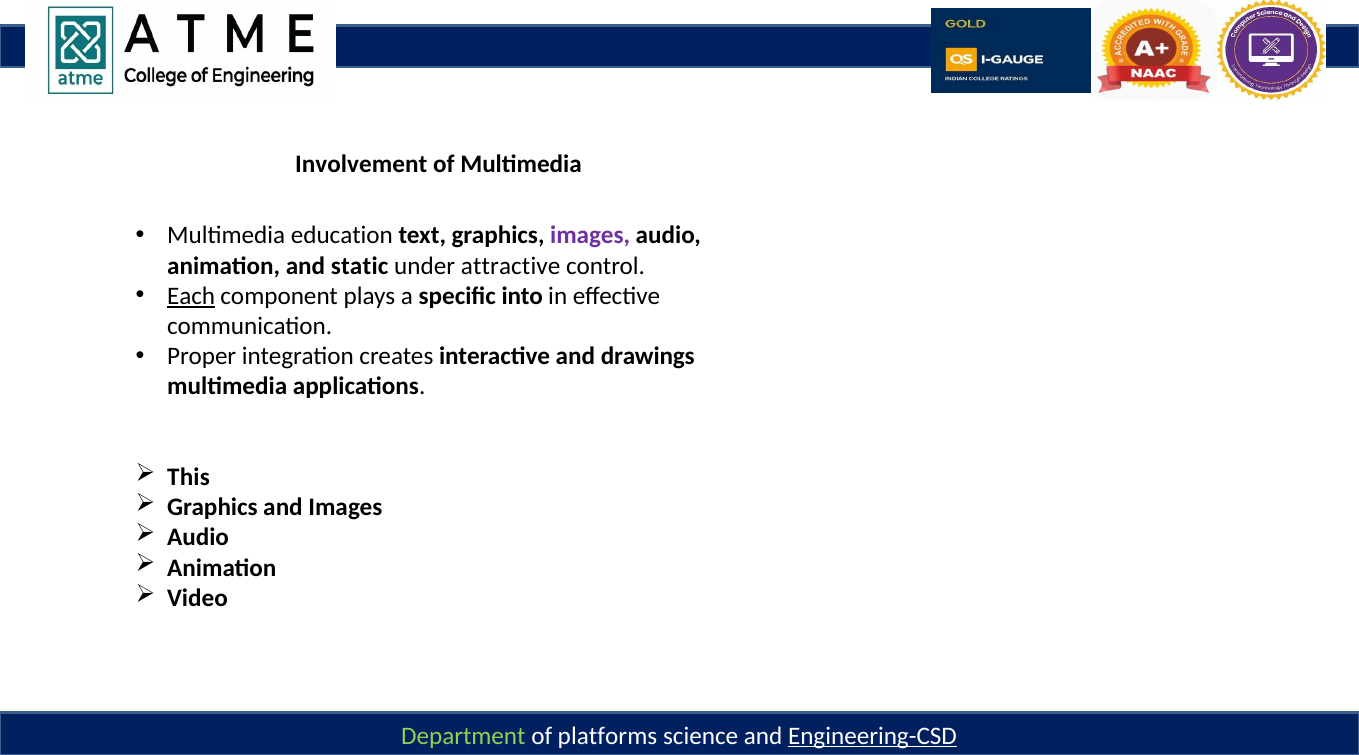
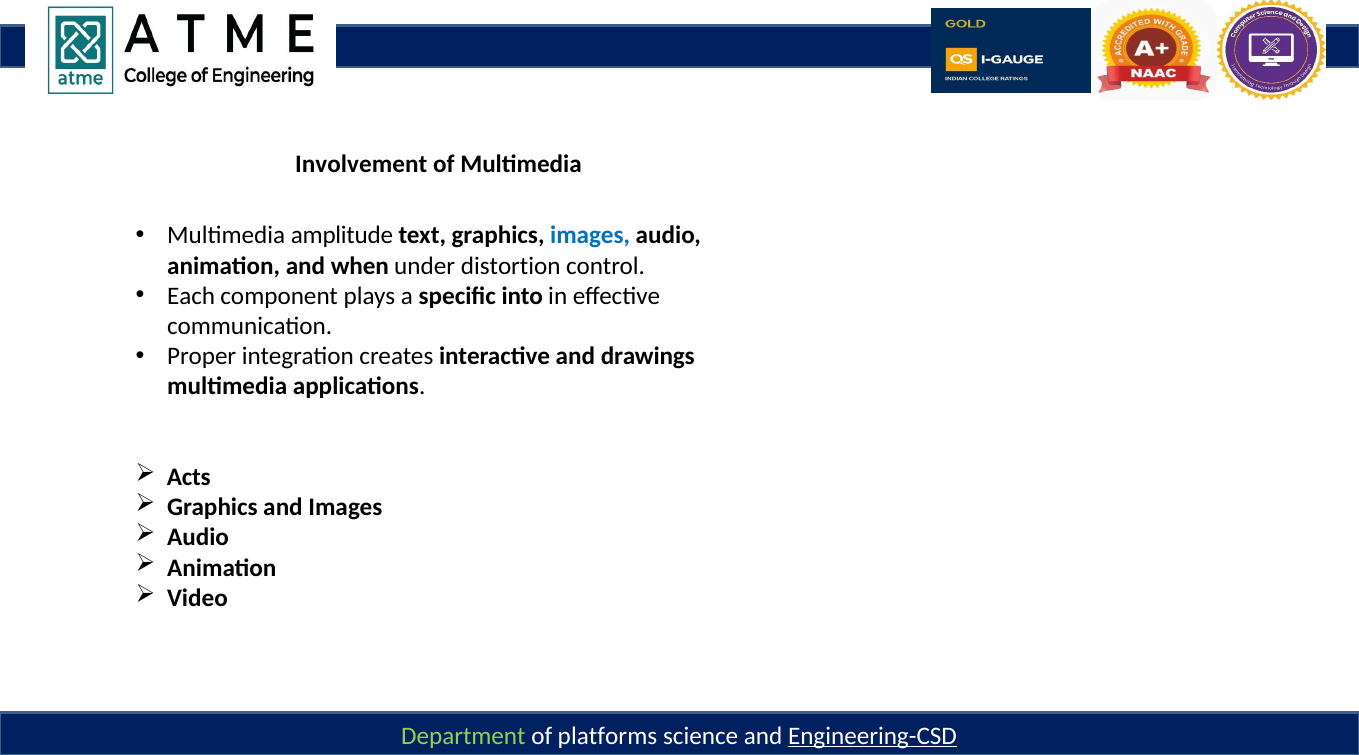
education: education -> amplitude (342, 236)
images colour: purple -> blue (590, 236)
static: static -> when (360, 266)
attractive: attractive -> distortion (511, 266)
Each underline: present -> none (191, 296)
This: This -> Acts (189, 477)
